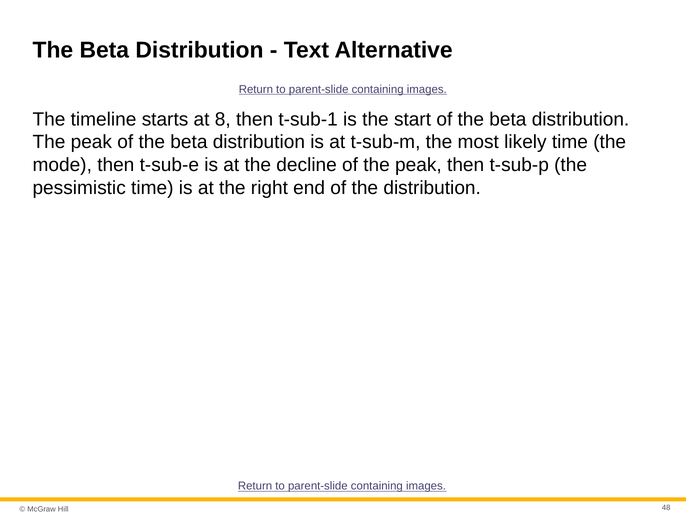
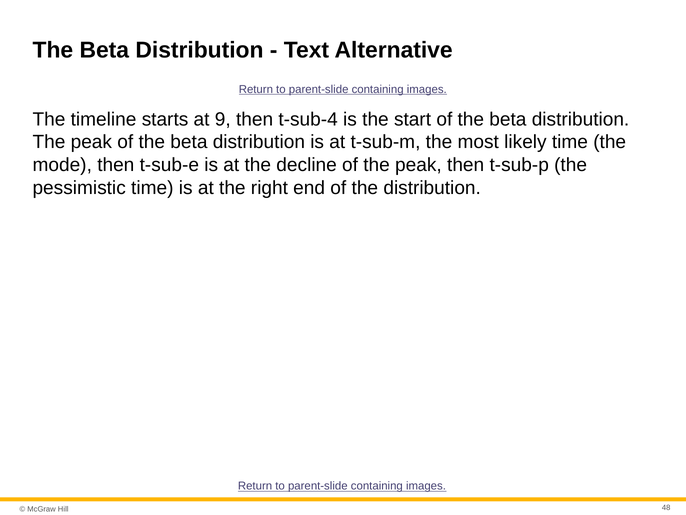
8: 8 -> 9 (223, 119)
t-sub-1: t-sub-1 -> t-sub-4 (308, 119)
